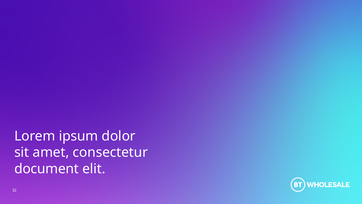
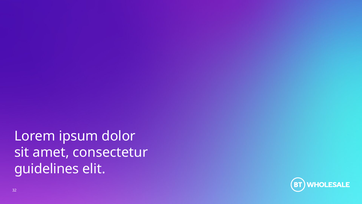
document: document -> guidelines (47, 168)
